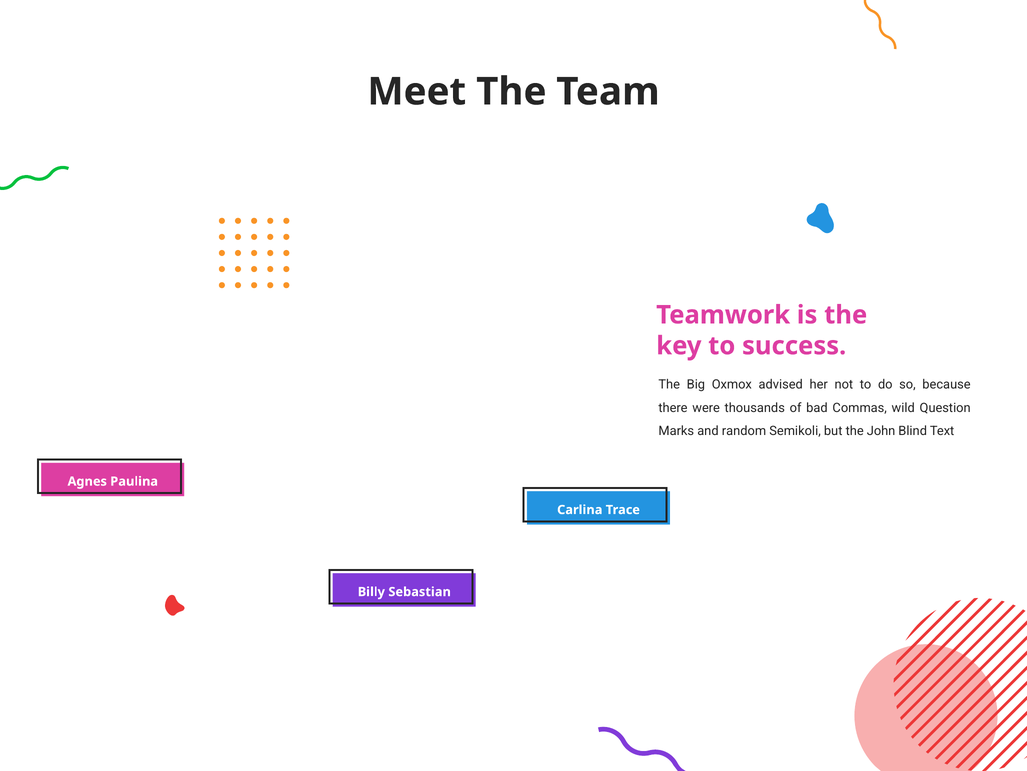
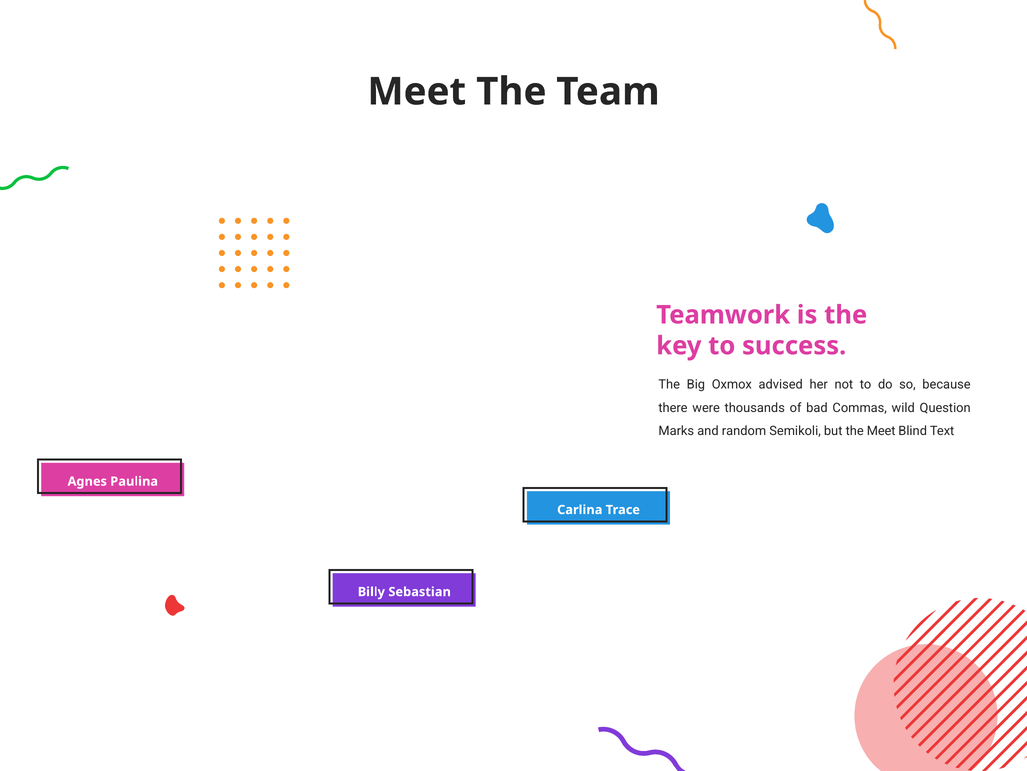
the John: John -> Meet (881, 431)
